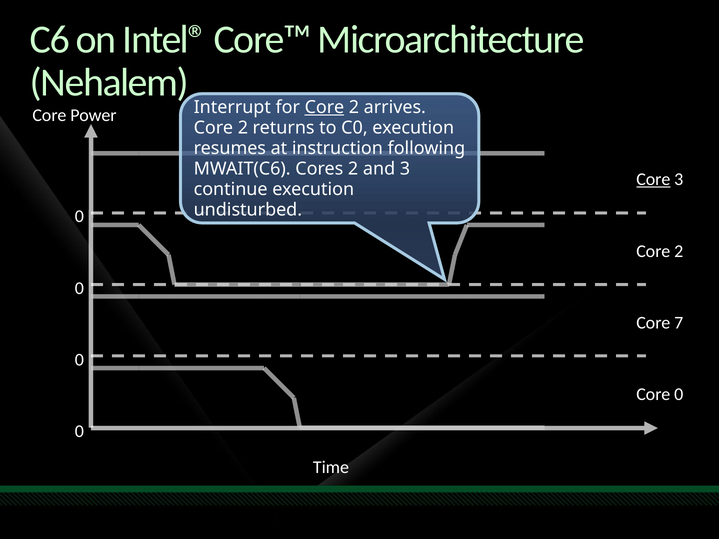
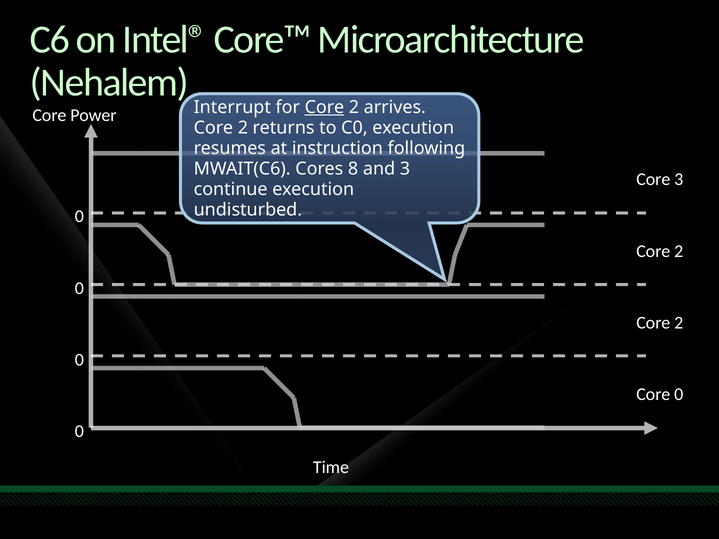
Cores 2: 2 -> 8 (353, 169)
Core underline: present -> none (653, 180)
7: 7 -> 2 (679, 323)
